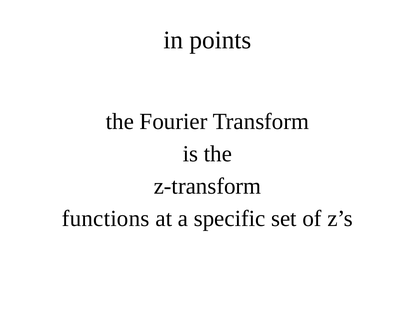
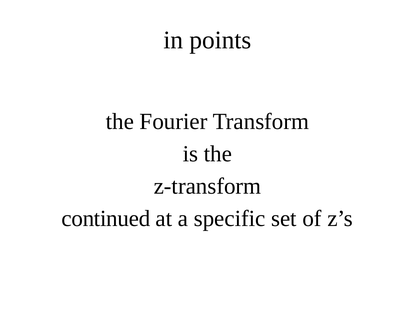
functions: functions -> continued (106, 218)
